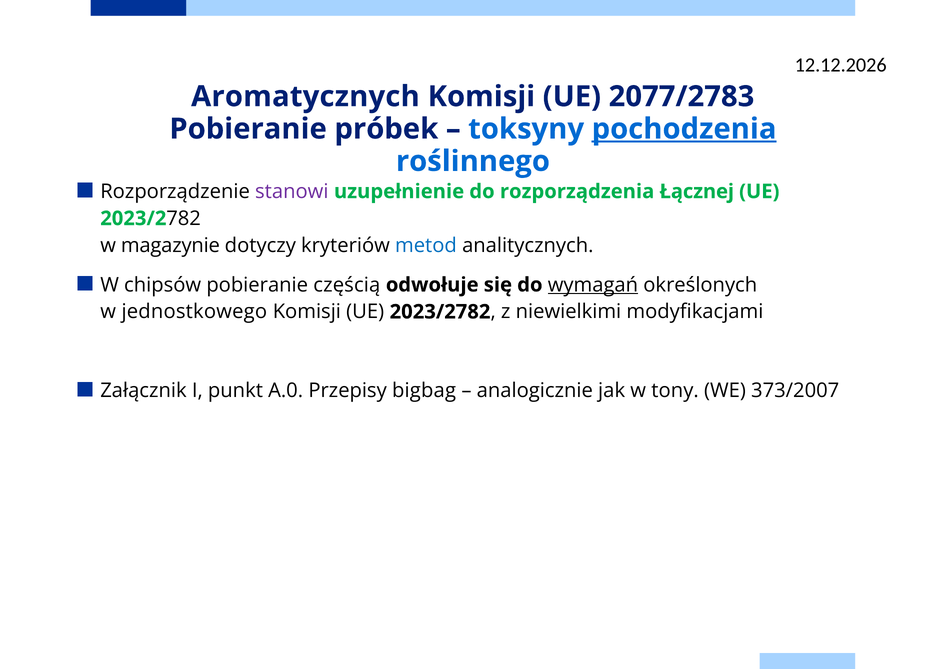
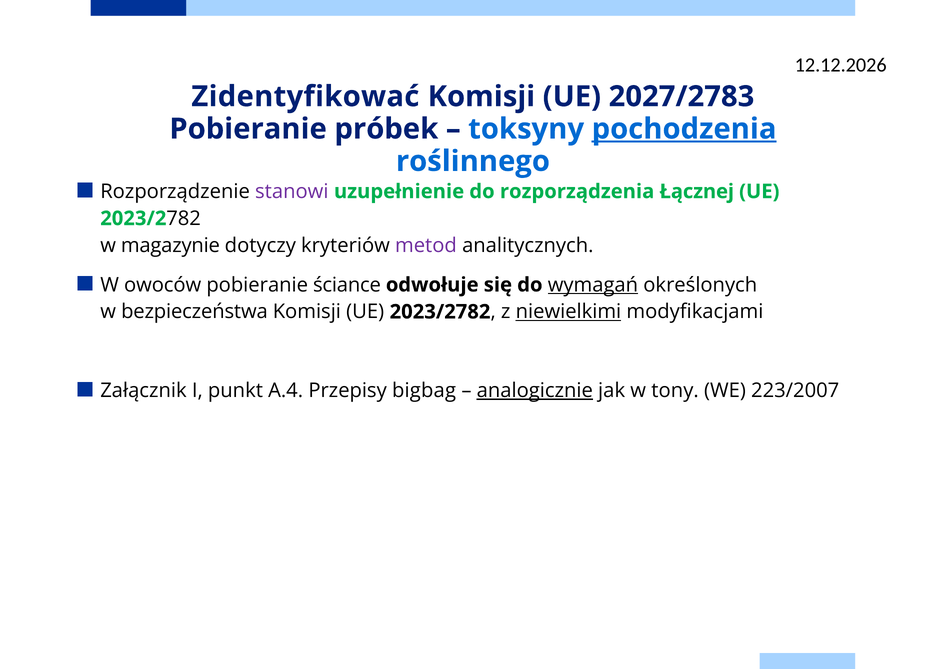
Aromatycznych: Aromatycznych -> Zidentyfikować (305, 97)
2077/2783: 2077/2783 -> 2027/2783 (681, 97)
metod colour: blue -> purple (426, 245)
chipsów: chipsów -> owoców (163, 285)
częścią: częścią -> ściance (347, 285)
jednostkowego: jednostkowego -> bezpieczeństwa (194, 312)
niewielkimi underline: none -> present (568, 312)
A.0: A.0 -> A.4 (286, 390)
analogicznie underline: none -> present (535, 390)
373/2007: 373/2007 -> 223/2007 (795, 390)
